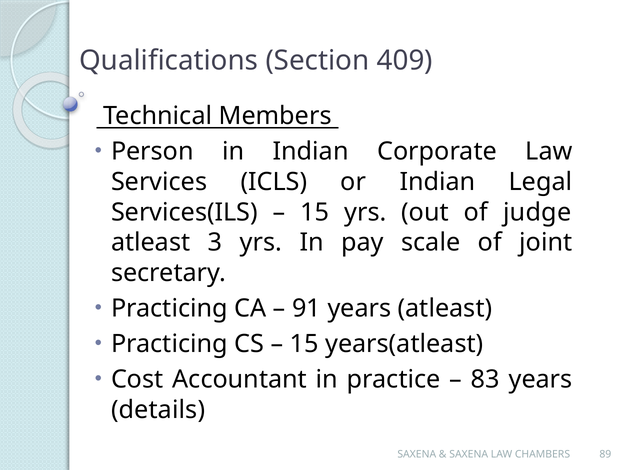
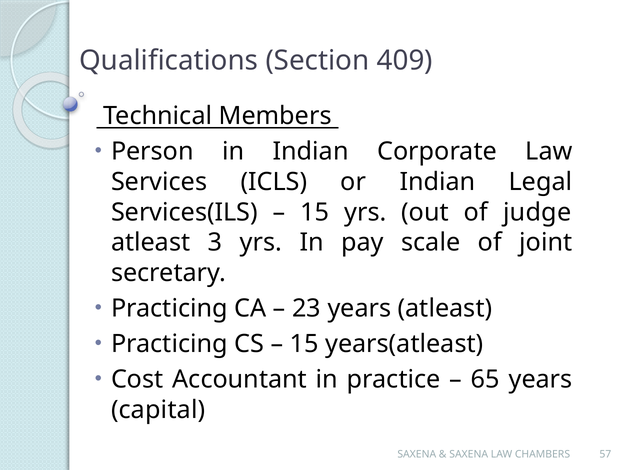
91: 91 -> 23 (306, 308)
83: 83 -> 65 (485, 379)
details: details -> capital (158, 409)
89: 89 -> 57 (605, 454)
